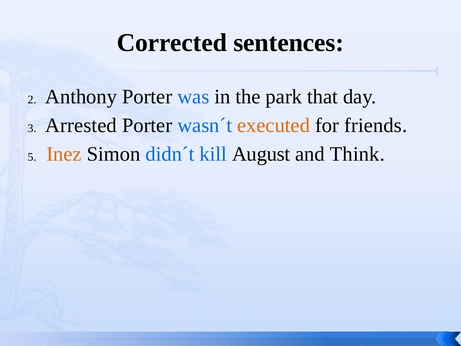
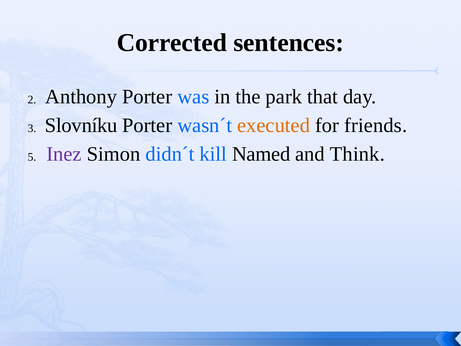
Arrested: Arrested -> Slovníku (81, 125)
Inez colour: orange -> purple (64, 154)
August: August -> Named (261, 154)
